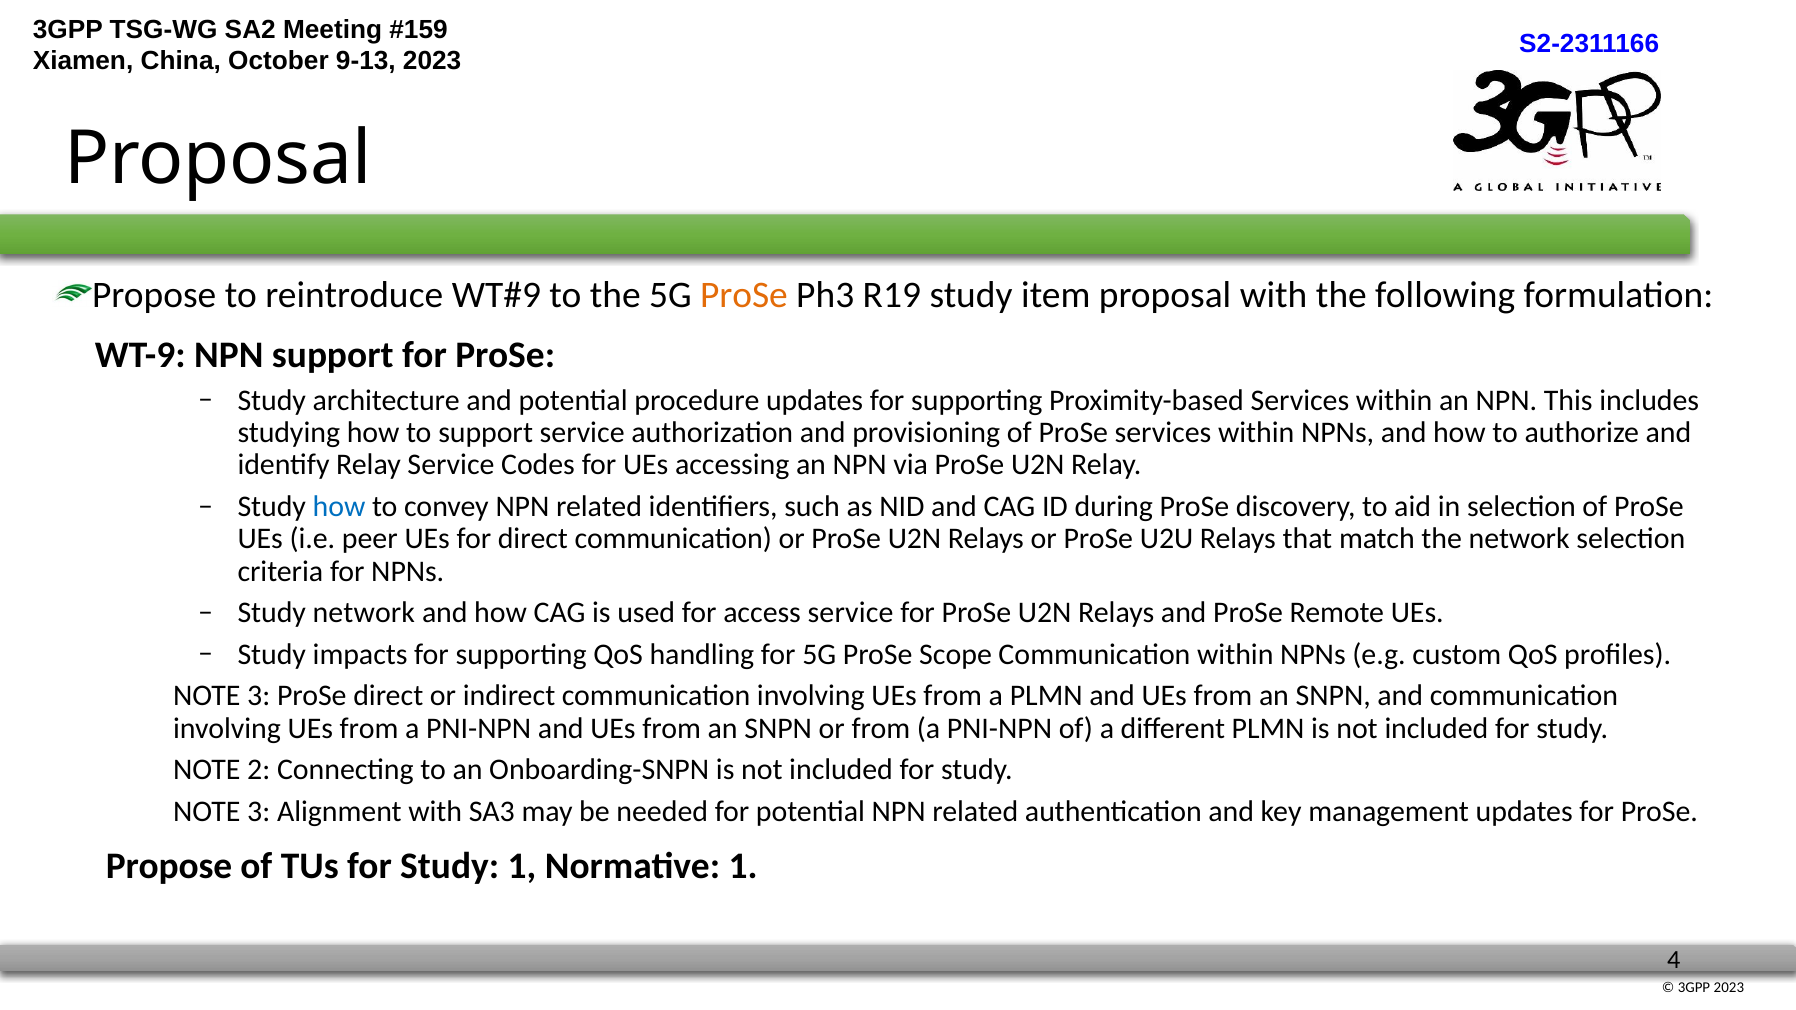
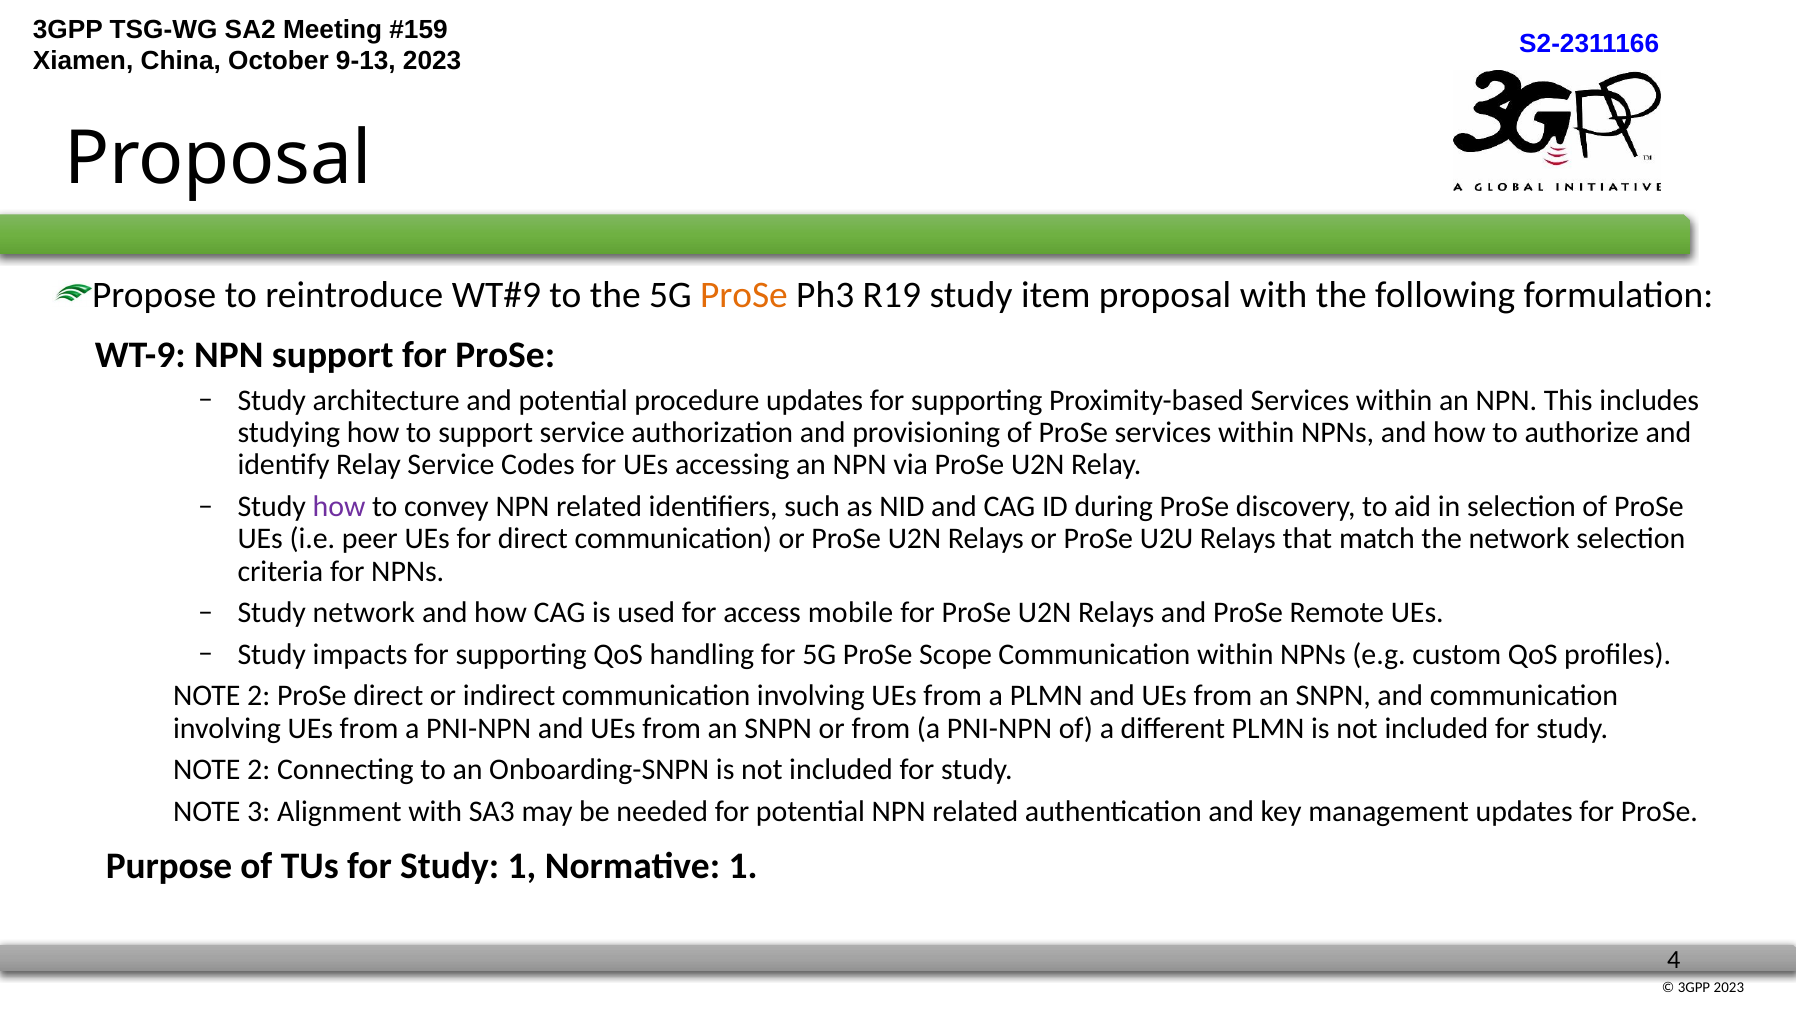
how colour: blue -> purple (339, 507)
access service: service -> mobile (850, 613)
3: 3 -> 2 (259, 696)
Propose: Propose -> Purpose (169, 867)
